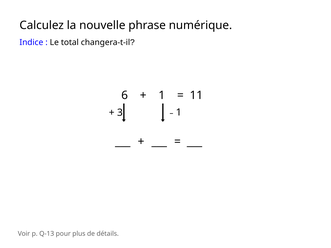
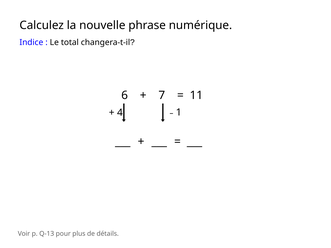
1: 1 -> 7 (162, 95)
3: 3 -> 4 (120, 113)
